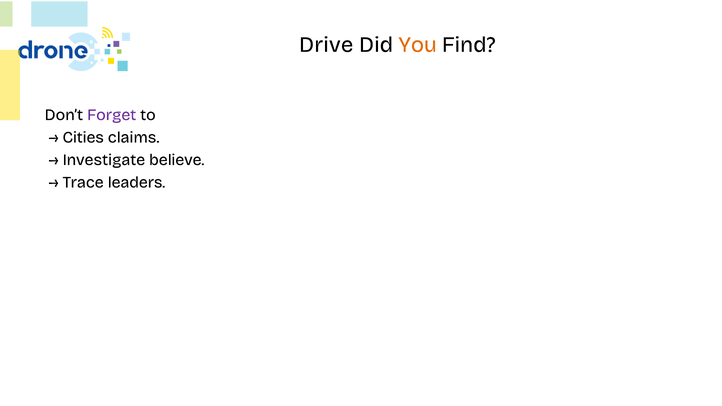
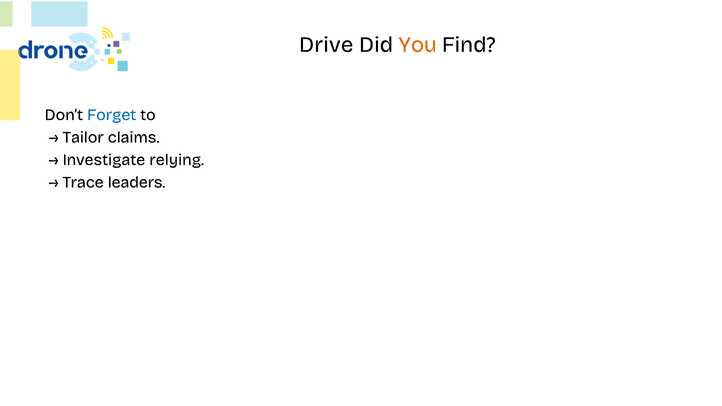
Forget colour: purple -> blue (112, 115)
Cities: Cities -> Tailor (83, 137)
believe: believe -> relying (177, 160)
